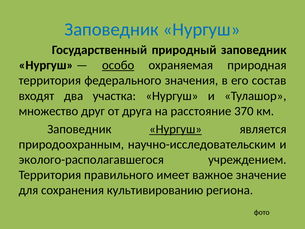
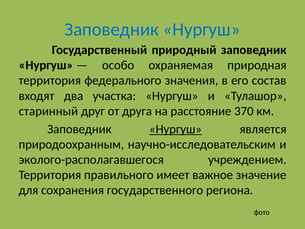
особо underline: present -> none (118, 65)
множество: множество -> старинный (48, 111)
культивированию: культивированию -> государственного (155, 190)
